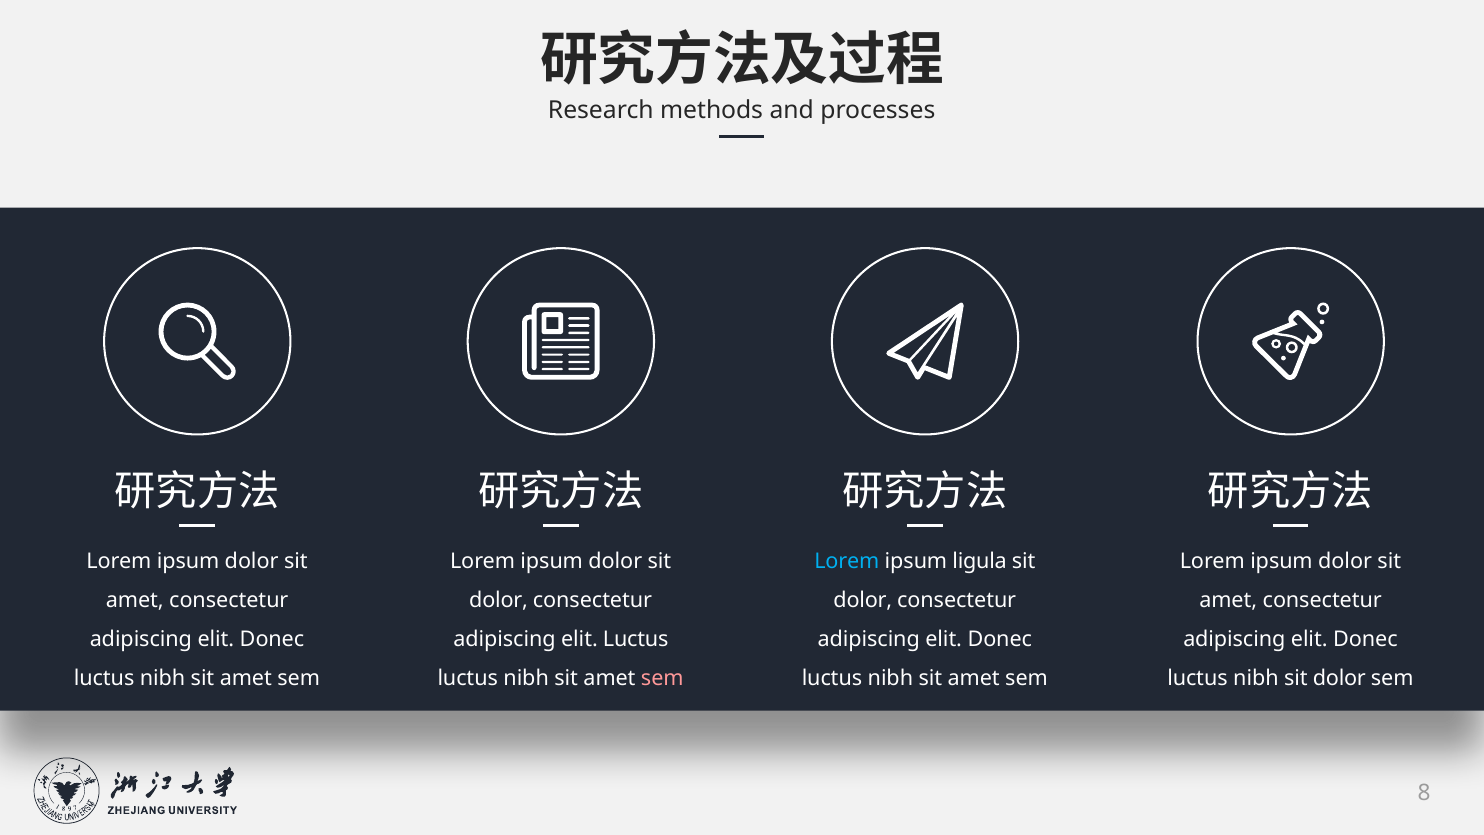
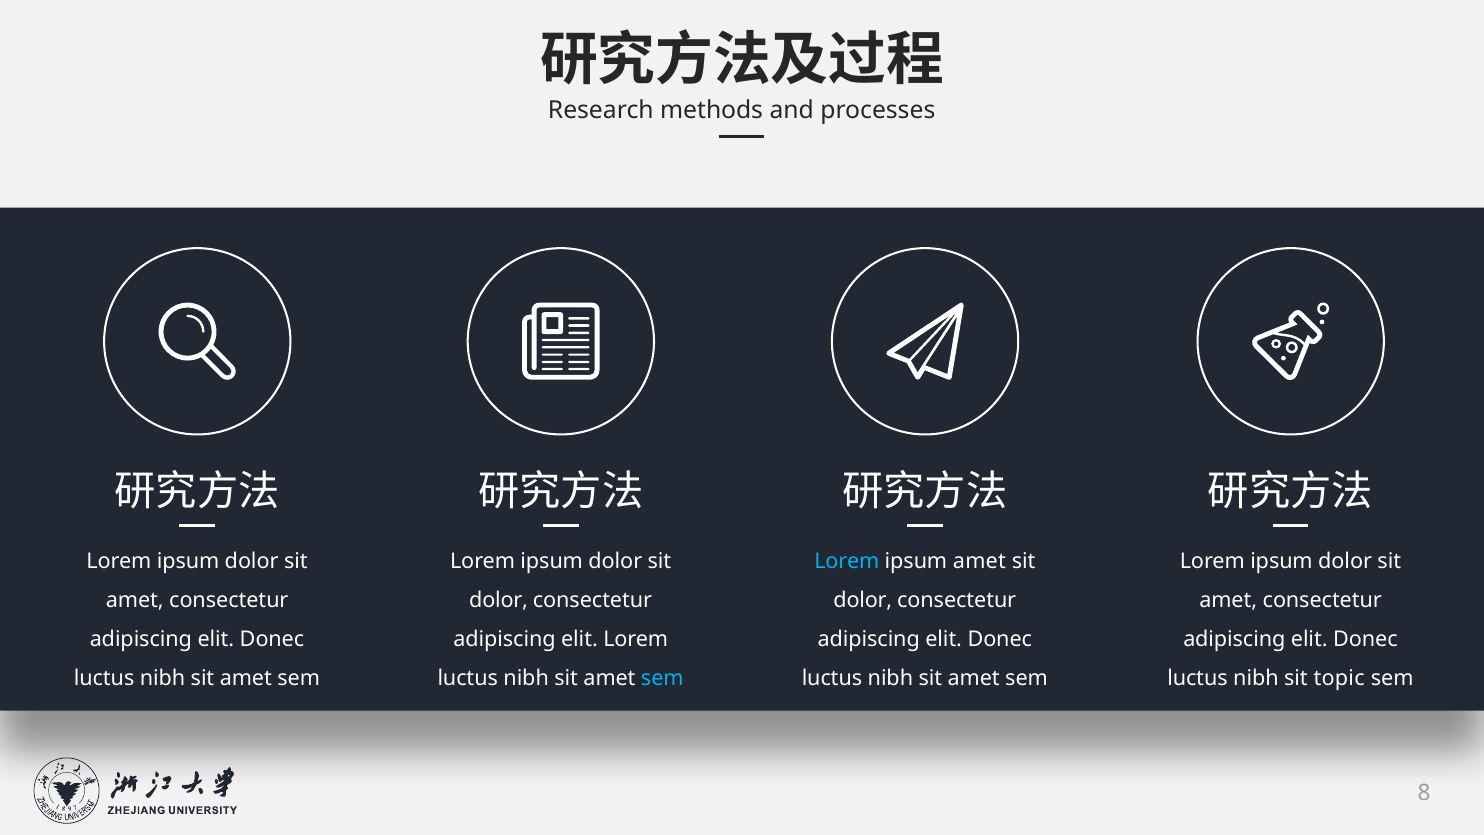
ipsum ligula: ligula -> amet (979, 561)
elit Luctus: Luctus -> Lorem (636, 639)
sem colour: pink -> light blue (662, 678)
nibh sit dolor: dolor -> topic (1339, 678)
